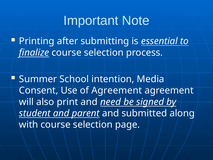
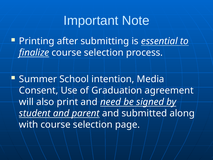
of Agreement: Agreement -> Graduation (117, 90)
